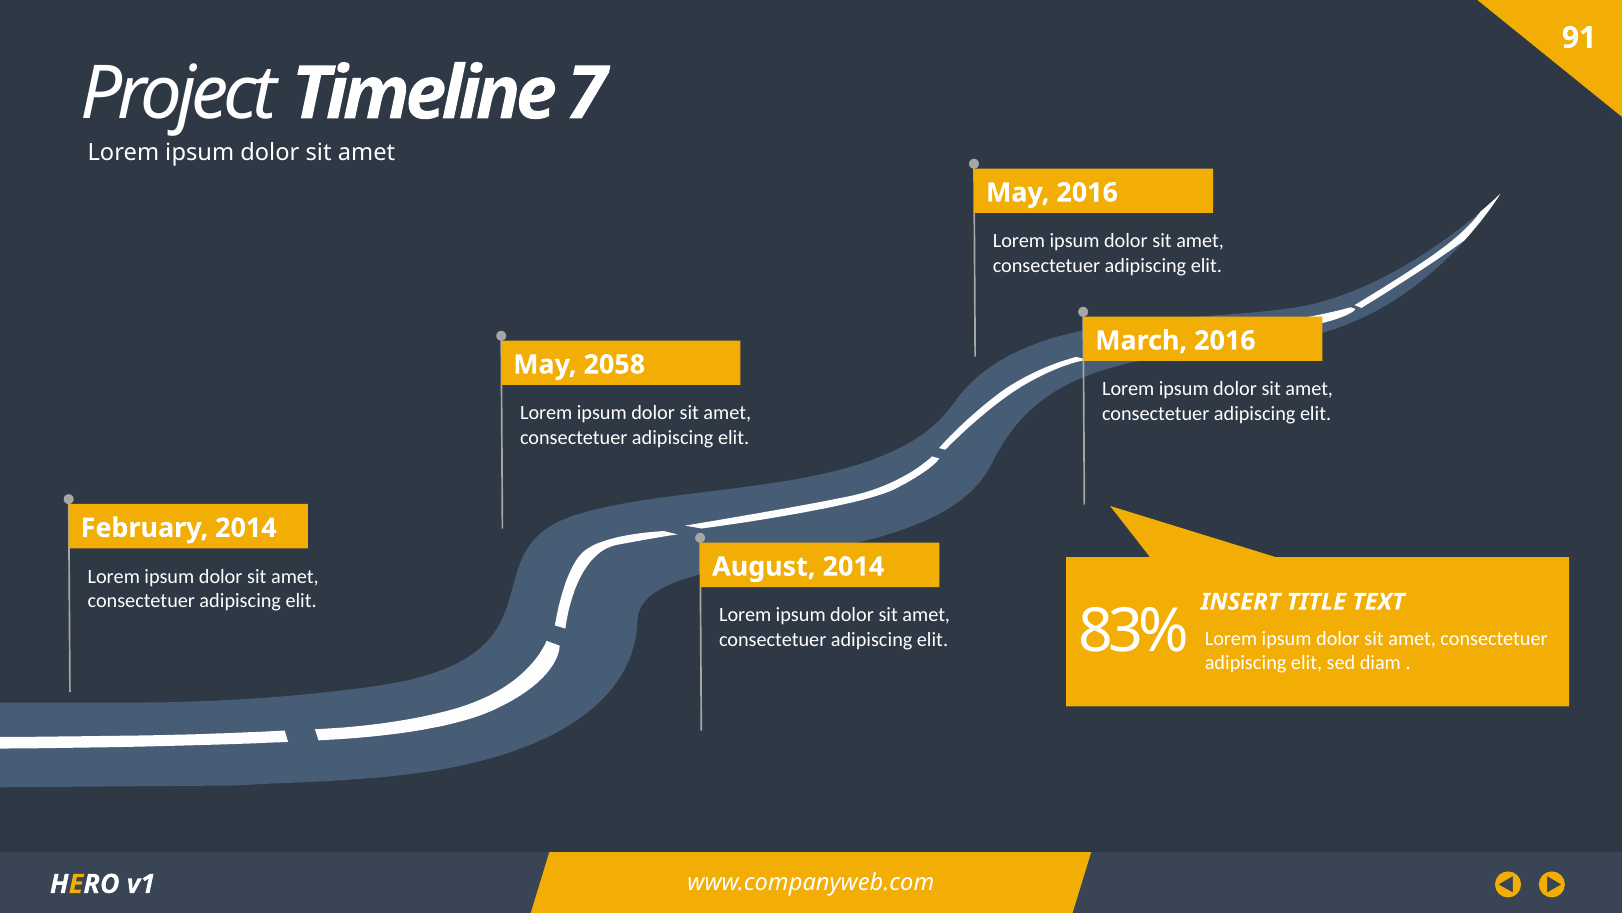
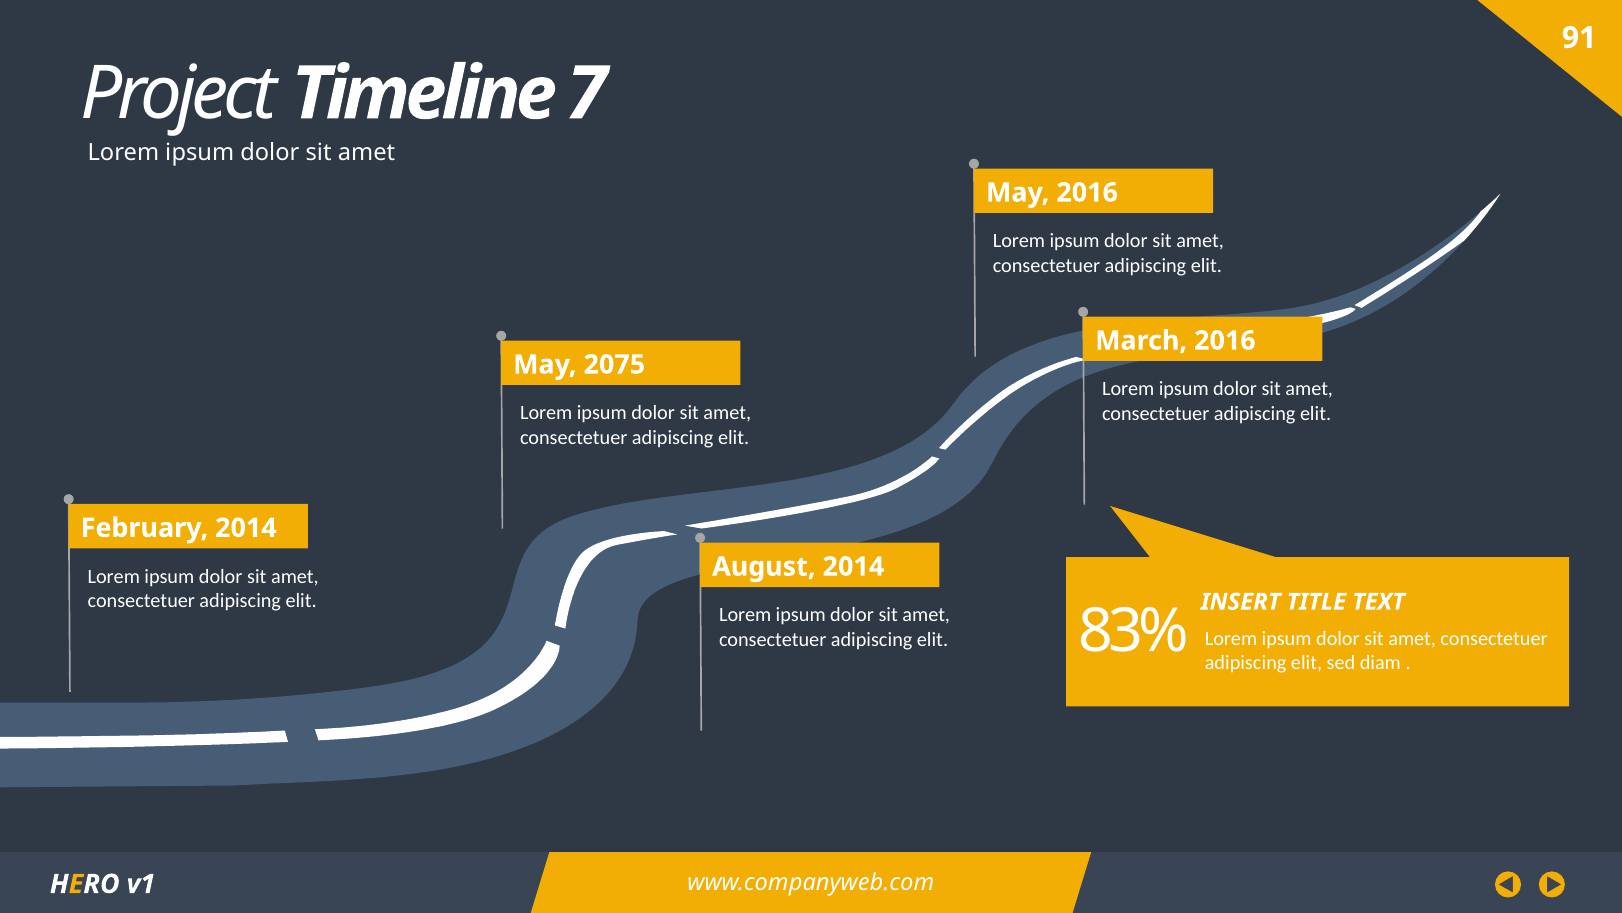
2058: 2058 -> 2075 (614, 364)
